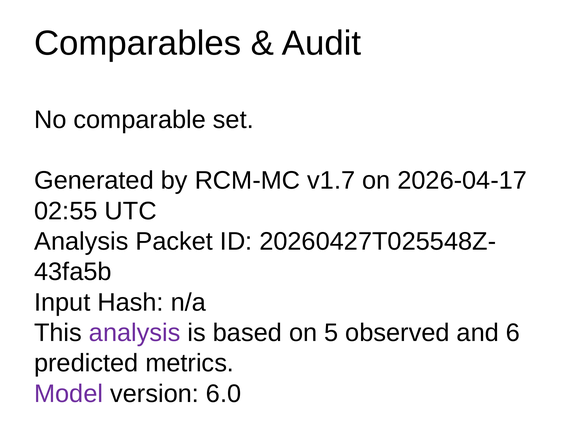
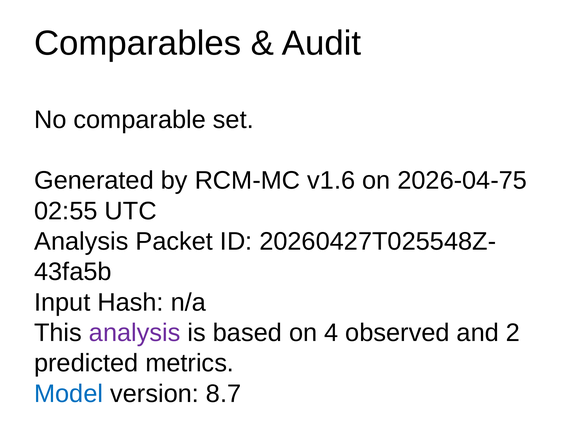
v1.7: v1.7 -> v1.6 (331, 180)
2026-04-17: 2026-04-17 -> 2026-04-75 (462, 180)
5: 5 -> 4 (331, 332)
6: 6 -> 2 (513, 332)
Model colour: purple -> blue (69, 393)
6.0: 6.0 -> 8.7 (224, 393)
